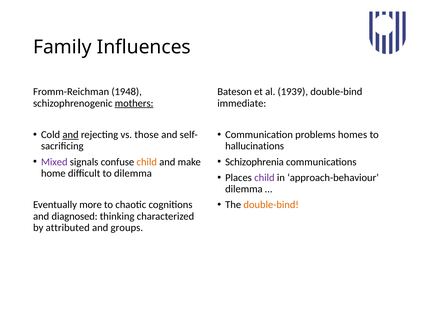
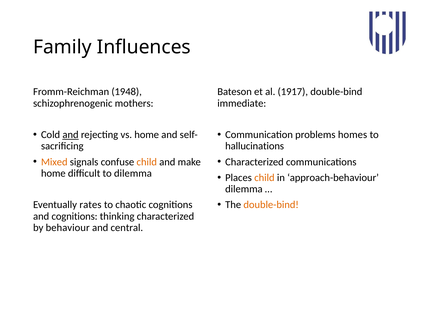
1939: 1939 -> 1917 (293, 92)
mothers underline: present -> none (134, 103)
vs those: those -> home (147, 135)
Mixed colour: purple -> orange (54, 162)
Schizophrenia: Schizophrenia -> Characterized (254, 162)
child colour: purple -> orange (264, 178)
more: more -> rates (90, 205)
and diagnosed: diagnosed -> cognitions (75, 216)
attributed: attributed -> behaviour (68, 227)
groups: groups -> central (127, 227)
